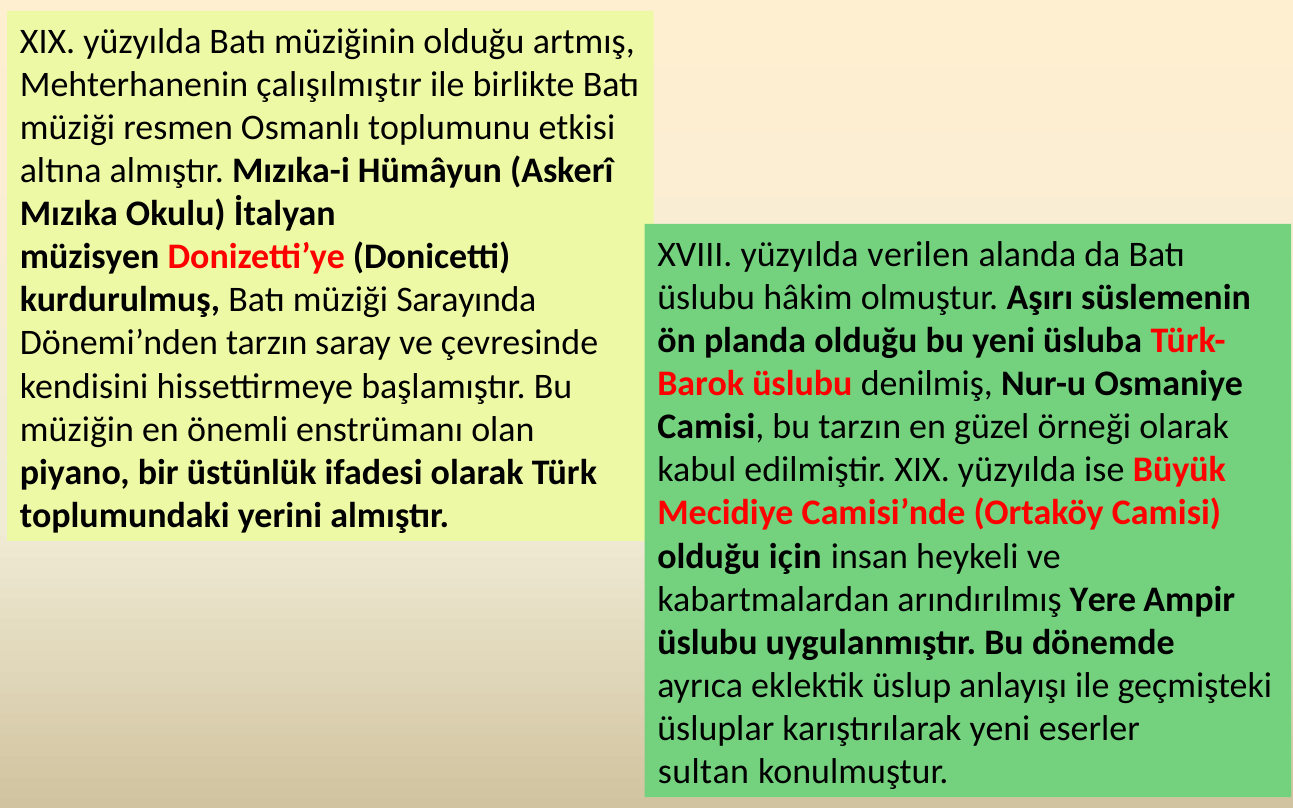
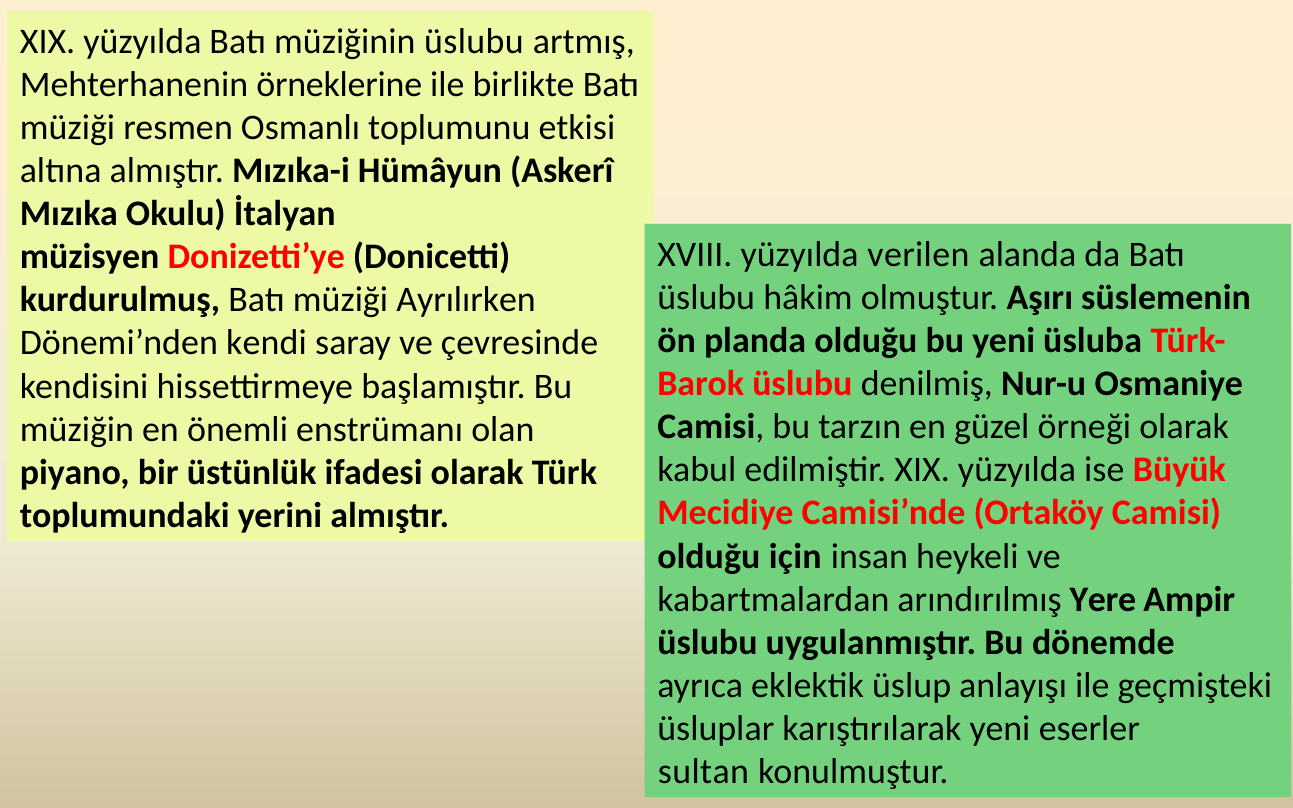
müziğinin olduğu: olduğu -> üslubu (474, 41)
çalışılmıştır: çalışılmıştır -> örneklerine (339, 84)
Sarayında: Sarayında -> Ayrılırken (466, 300)
Dönemi’nden tarzın: tarzın -> kendi (266, 343)
